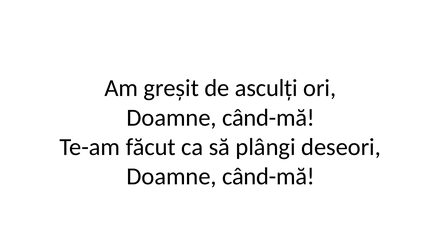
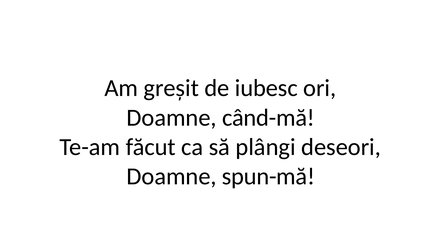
asculți: asculți -> iubesc (266, 88)
când-mă: când-mă -> spun-mă (268, 176)
